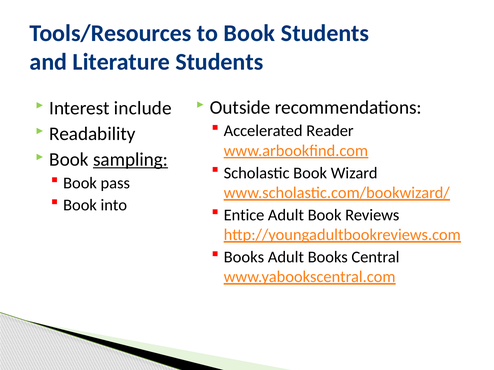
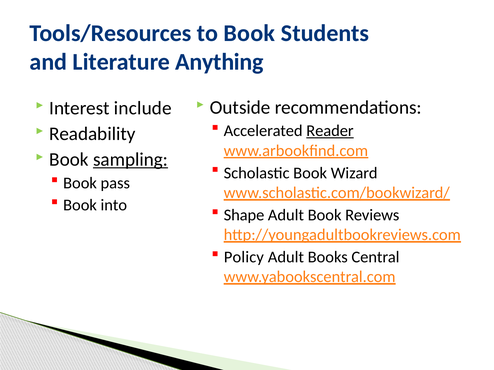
Literature Students: Students -> Anything (219, 62)
Reader underline: none -> present (330, 131)
Entice: Entice -> Shape (244, 215)
Books: Books -> Policy (244, 257)
